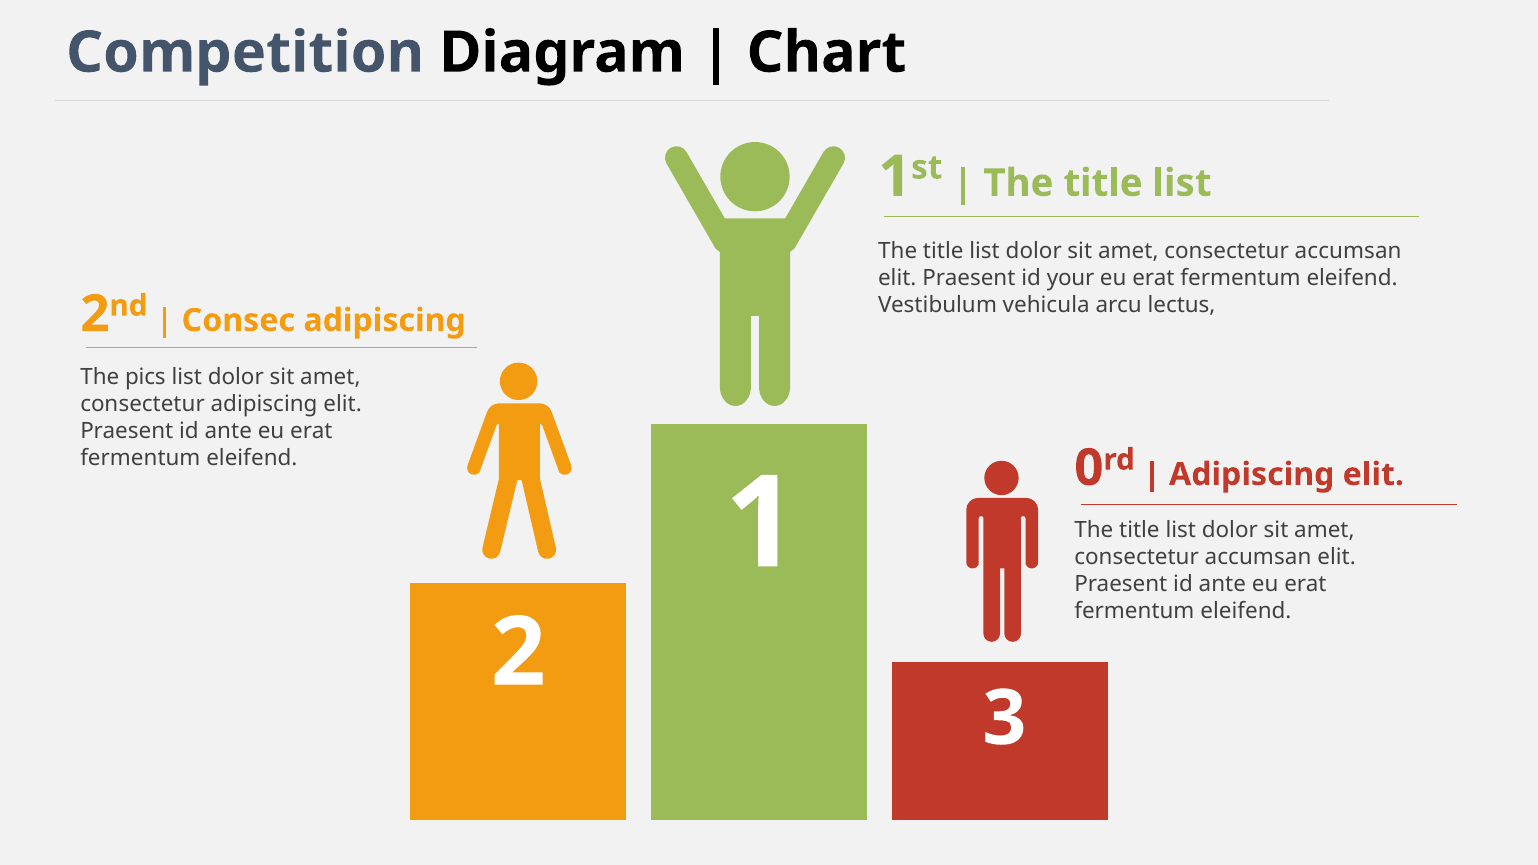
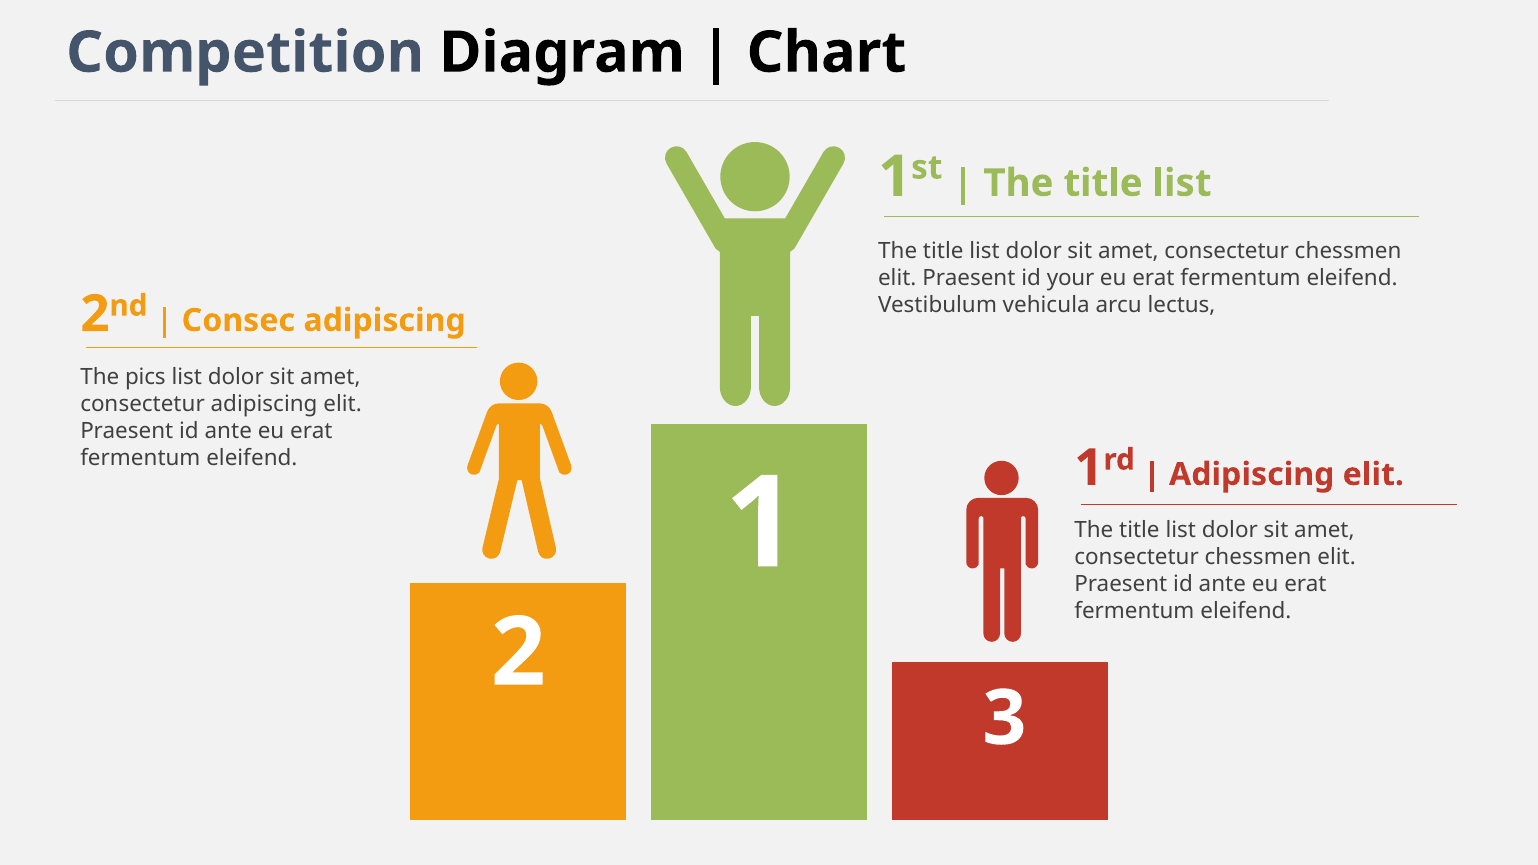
accumsan: accumsan -> chessmen (1348, 251)
eleifend 0: 0 -> 1 (1089, 468)
accumsan: accumsan -> chessmen (1258, 557)
